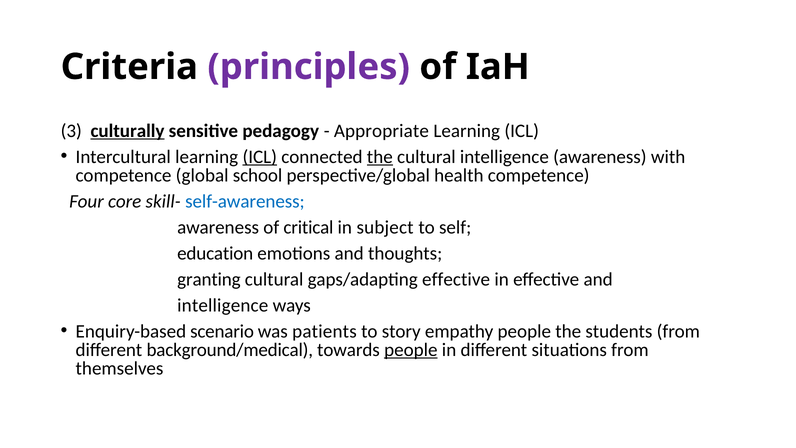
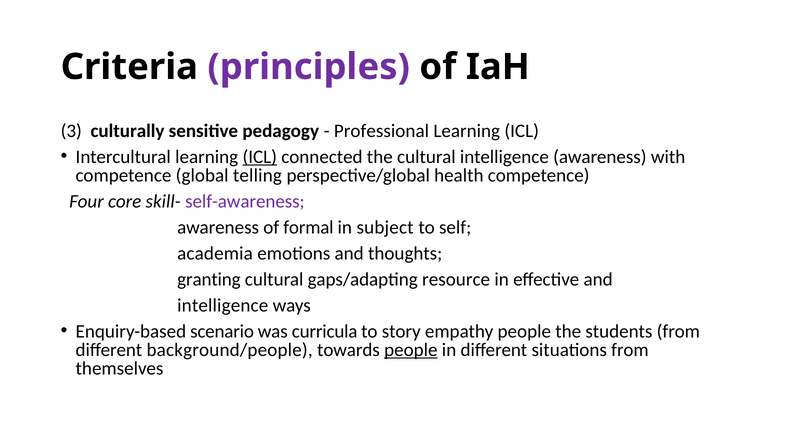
culturally underline: present -> none (127, 131)
Appropriate: Appropriate -> Professional (381, 131)
the underline: present -> none (380, 157)
school: school -> telling (257, 175)
self-awareness colour: blue -> purple (245, 201)
critical: critical -> formal (308, 227)
education: education -> academia (215, 253)
gaps/adapting effective: effective -> resource (456, 279)
patients: patients -> curricula (325, 331)
background/medical: background/medical -> background/people (230, 350)
